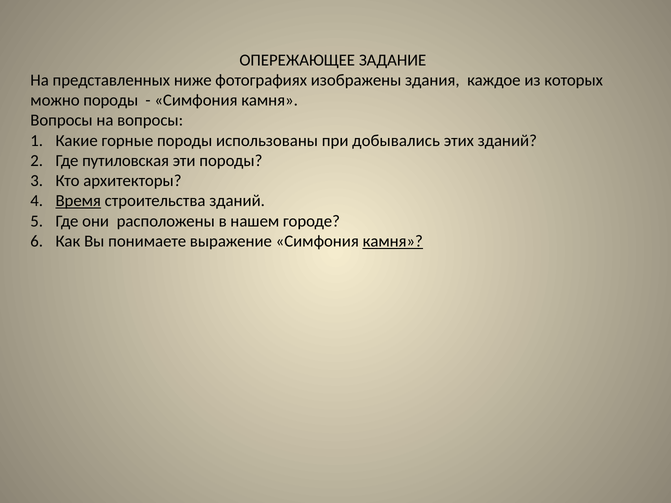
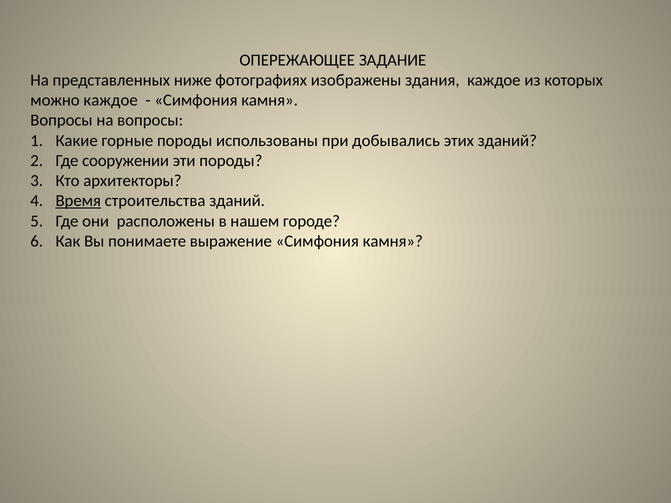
можно породы: породы -> каждое (111, 100)
путиловская: путиловская -> сооружении (126, 161)
камня underline: present -> none (393, 241)
